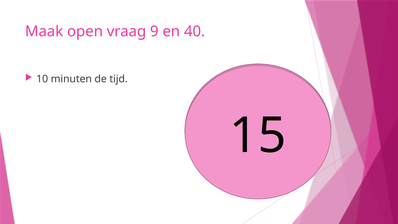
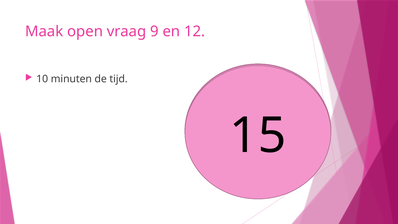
en 40: 40 -> 12 (195, 31)
